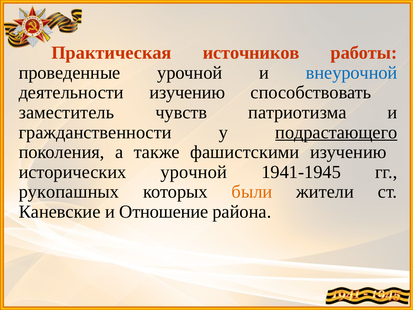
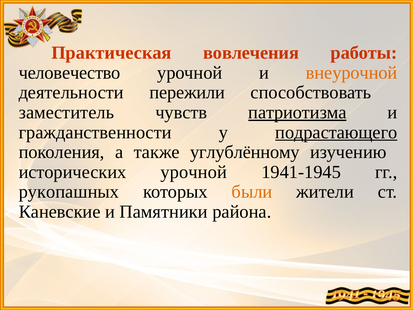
источников: источников -> вовлечения (251, 53)
проведенные: проведенные -> человечество (70, 73)
внеурочной colour: blue -> orange (352, 73)
деятельности изучению: изучению -> пережили (187, 93)
патриотизма underline: none -> present (297, 112)
фашистскими: фашистскими -> углублённому (245, 152)
Отношение: Отношение -> Памятники (164, 212)
